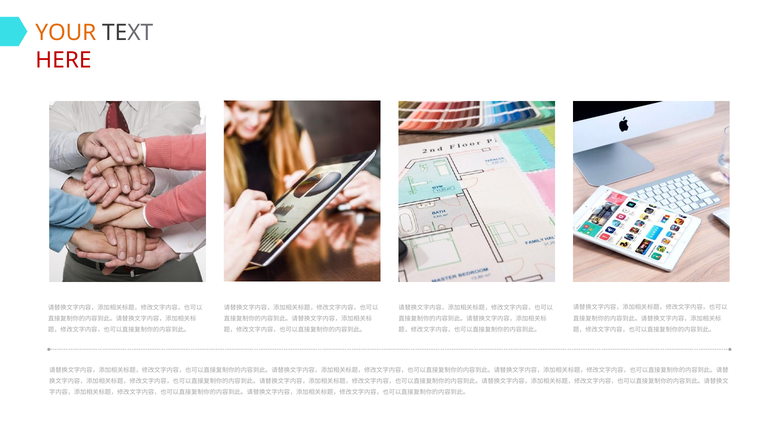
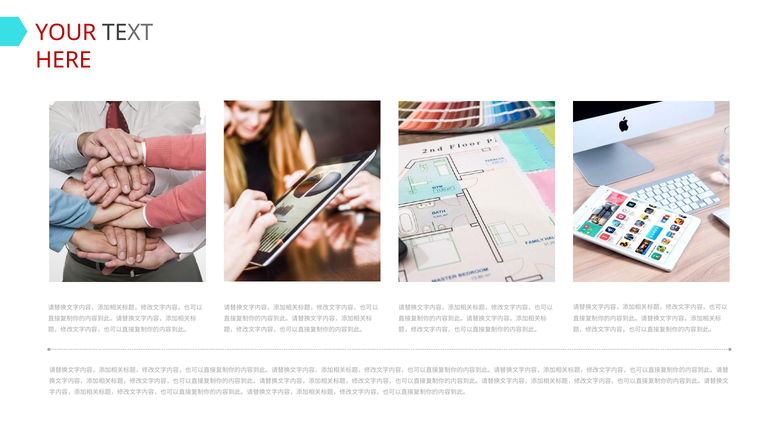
YOUR colour: orange -> red (66, 33)
